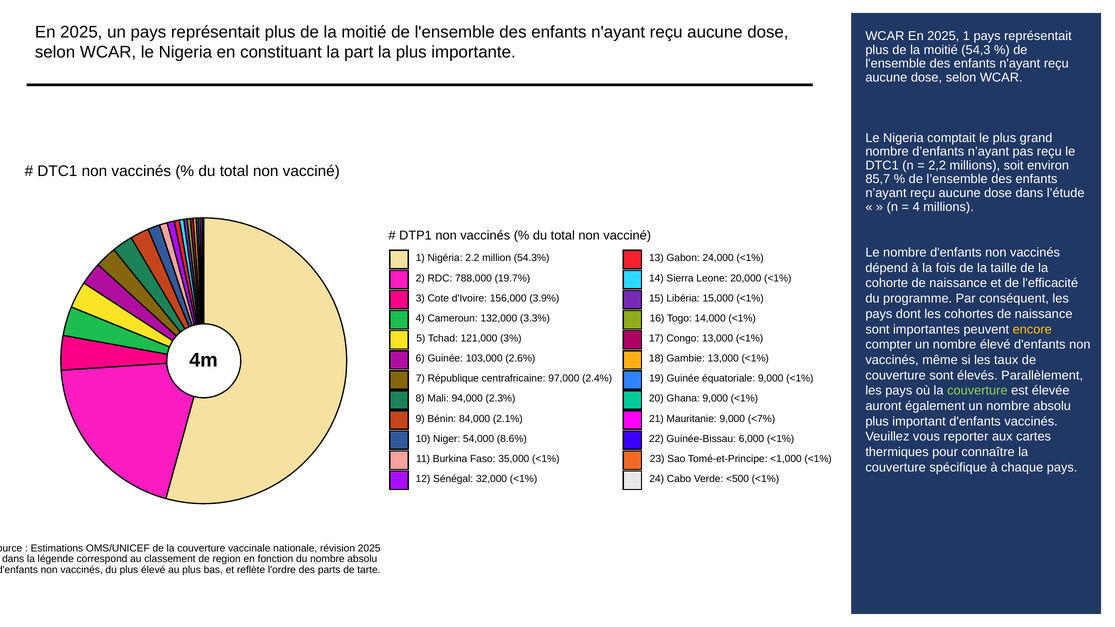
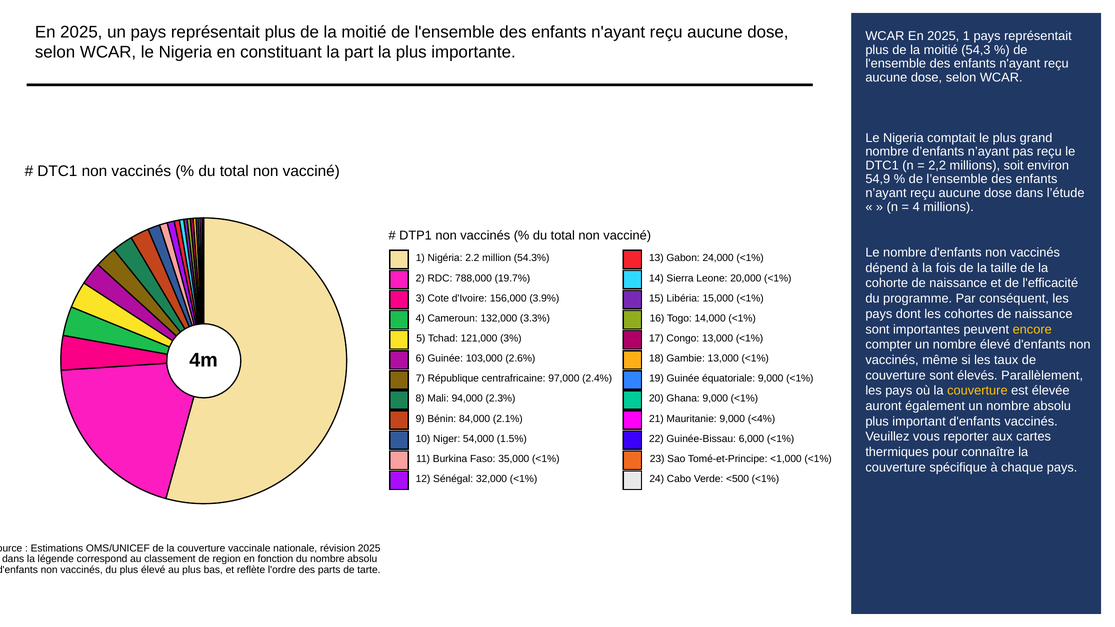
85,7: 85,7 -> 54,9 (878, 179)
couverture colour: light green -> yellow (977, 391)
<7%: <7% -> <4% (761, 419)
8.6%: 8.6% -> 1.5% (512, 439)
